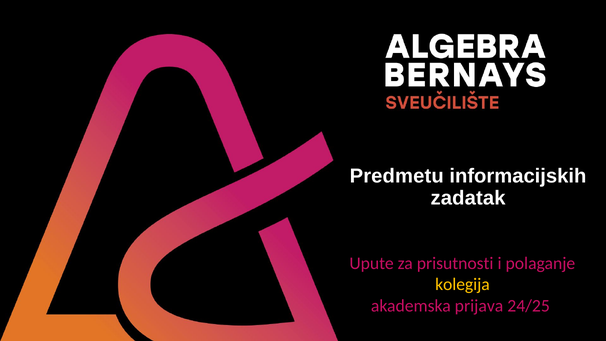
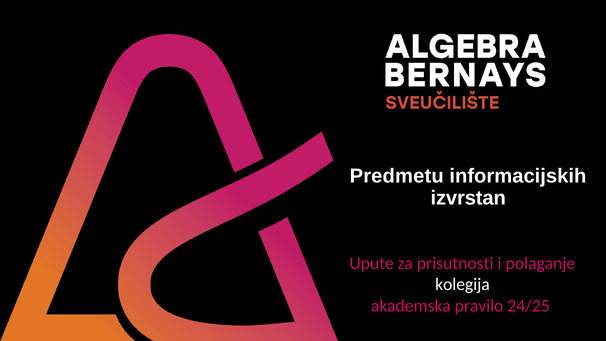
zadatak: zadatak -> izvrstan (468, 198)
kolegija colour: yellow -> white (462, 284)
prijava: prijava -> pravilo (479, 306)
